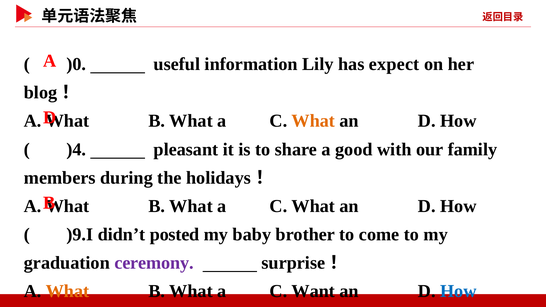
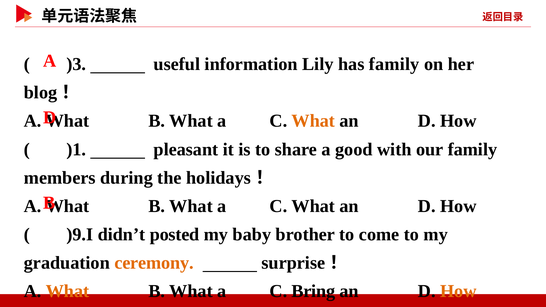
)0: )0 -> )3 (76, 64)
has expect: expect -> family (394, 64)
)4: )4 -> )1 (76, 149)
ceremony colour: purple -> orange (154, 263)
Want: Want -> Bring (313, 291)
How colour: blue -> orange (458, 291)
